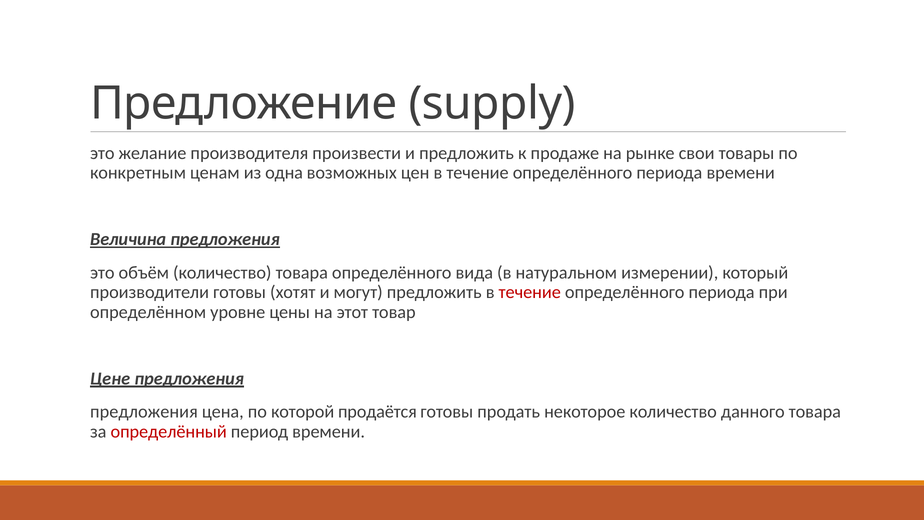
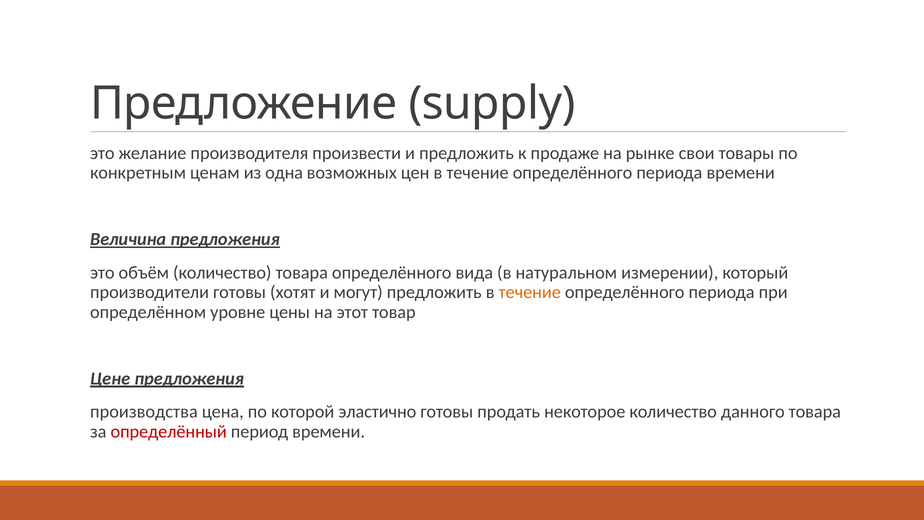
течение colour: red -> orange (530, 292)
предложения: предложения -> производства (144, 412)
продаётся: продаётся -> эластично (377, 412)
